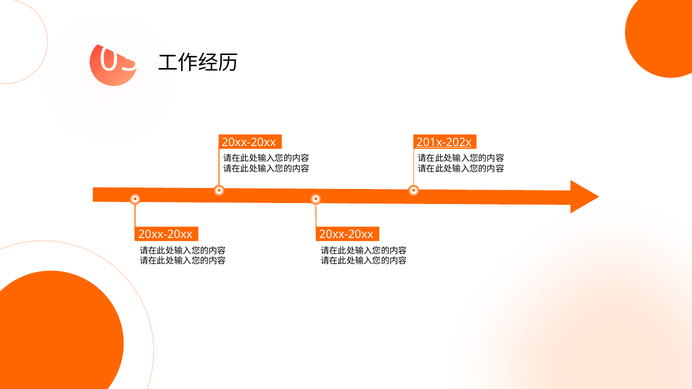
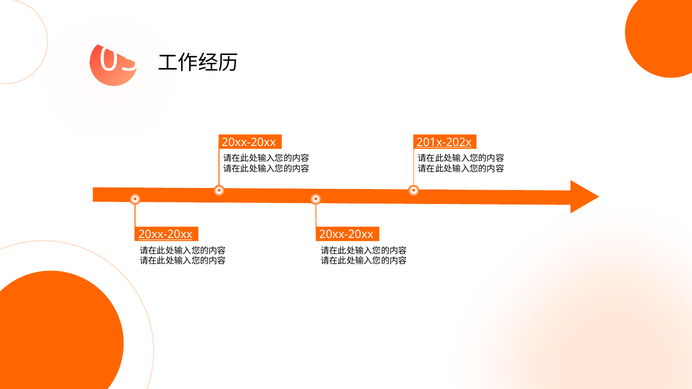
20xx-20xx underline: none -> present (165, 235)
